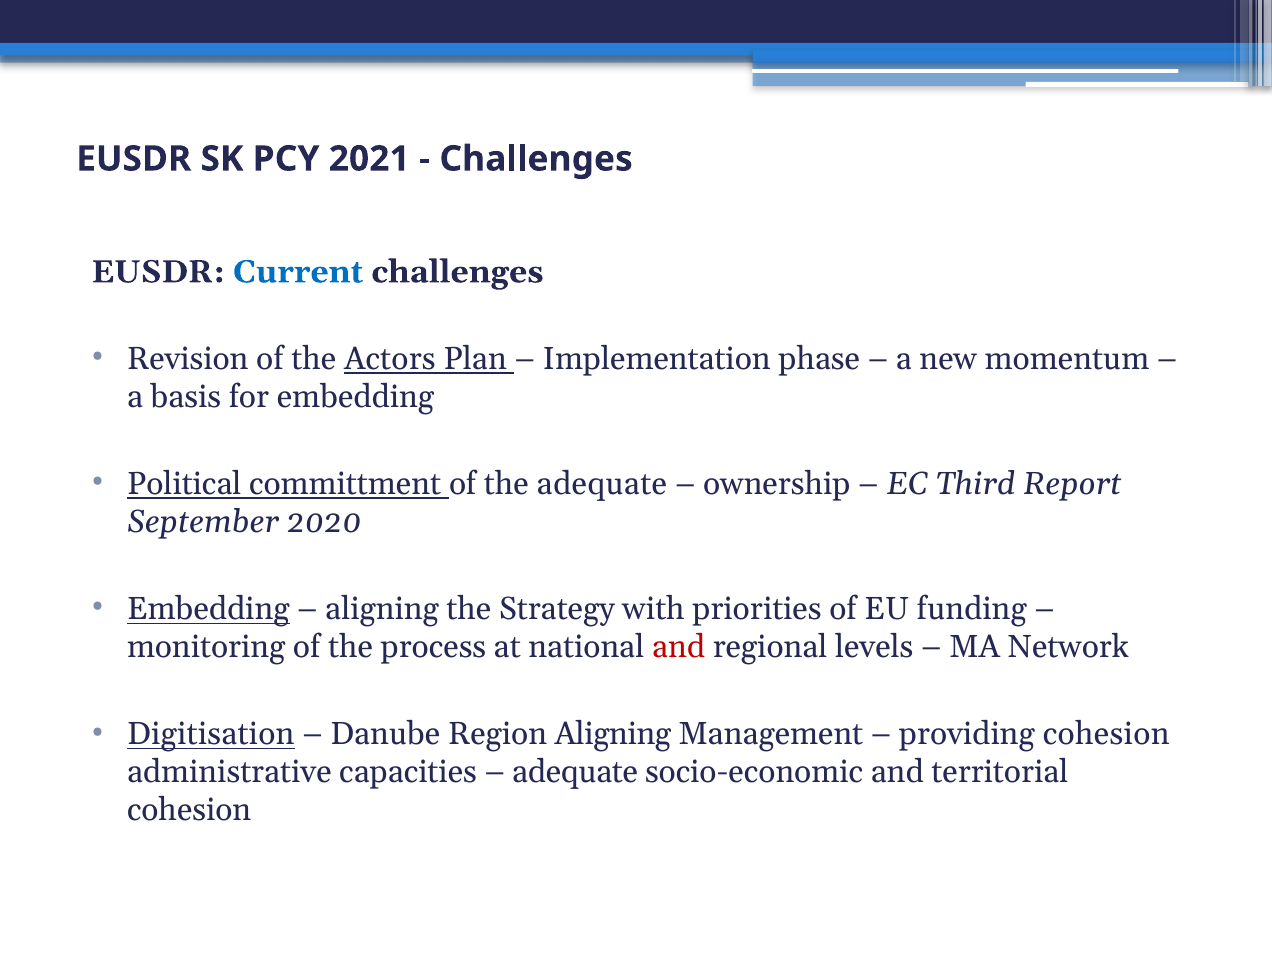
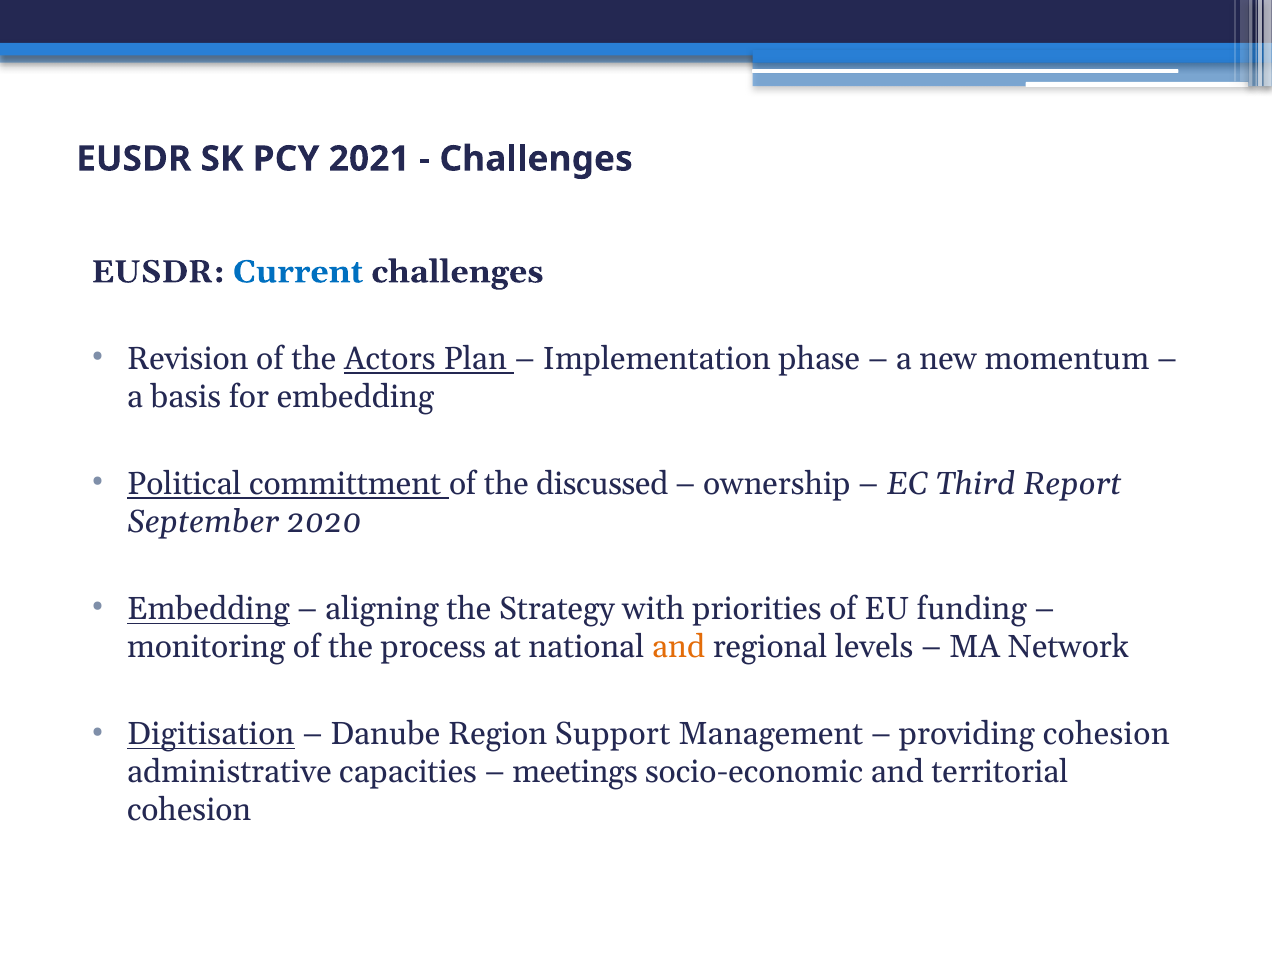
the adequate: adequate -> discussed (602, 484)
and colour: red -> orange (679, 647)
Region Aligning: Aligning -> Support (613, 734)
adequate: adequate -> meetings (575, 772)
